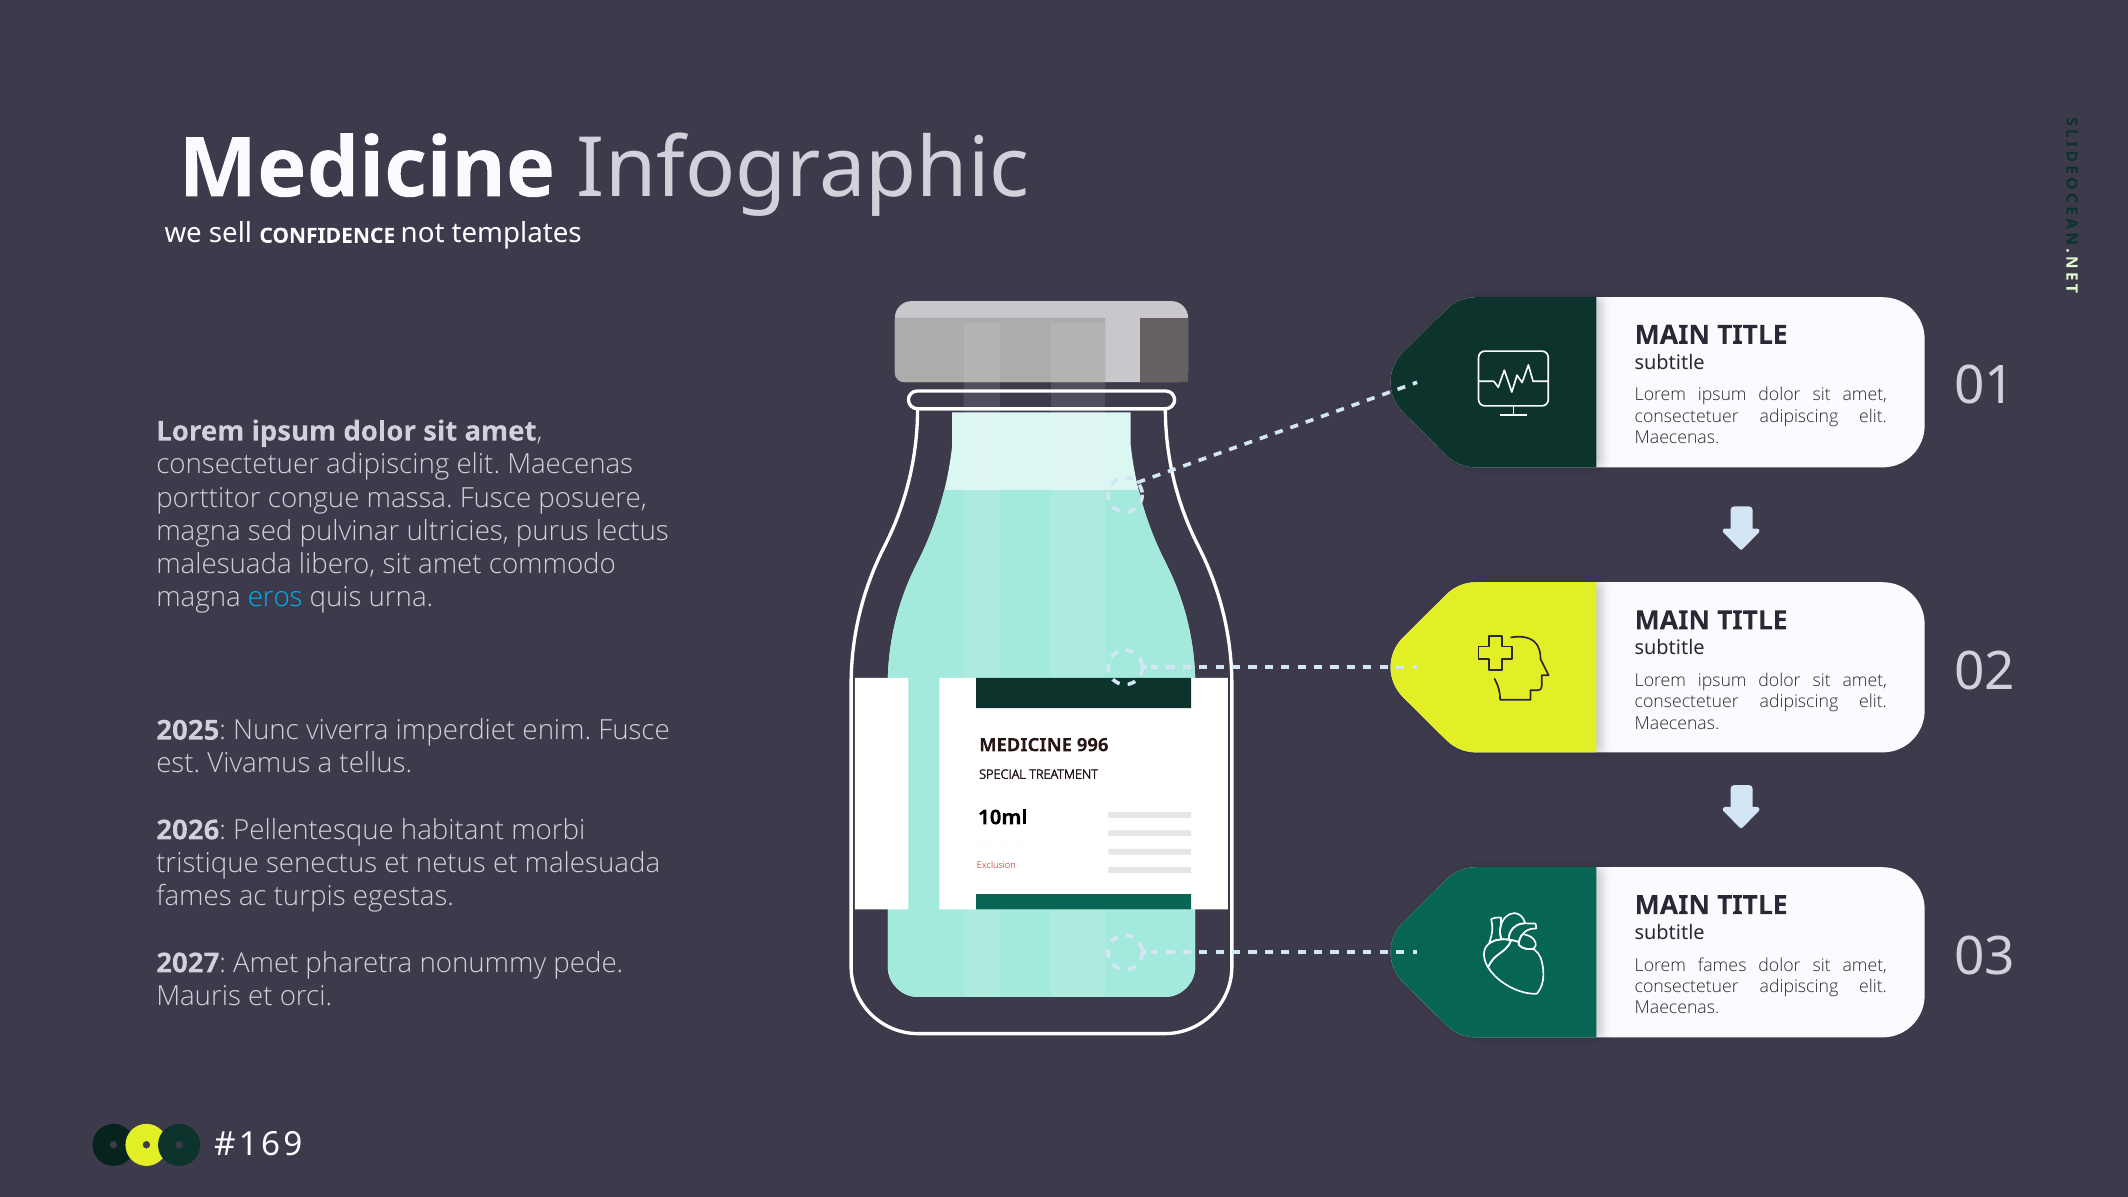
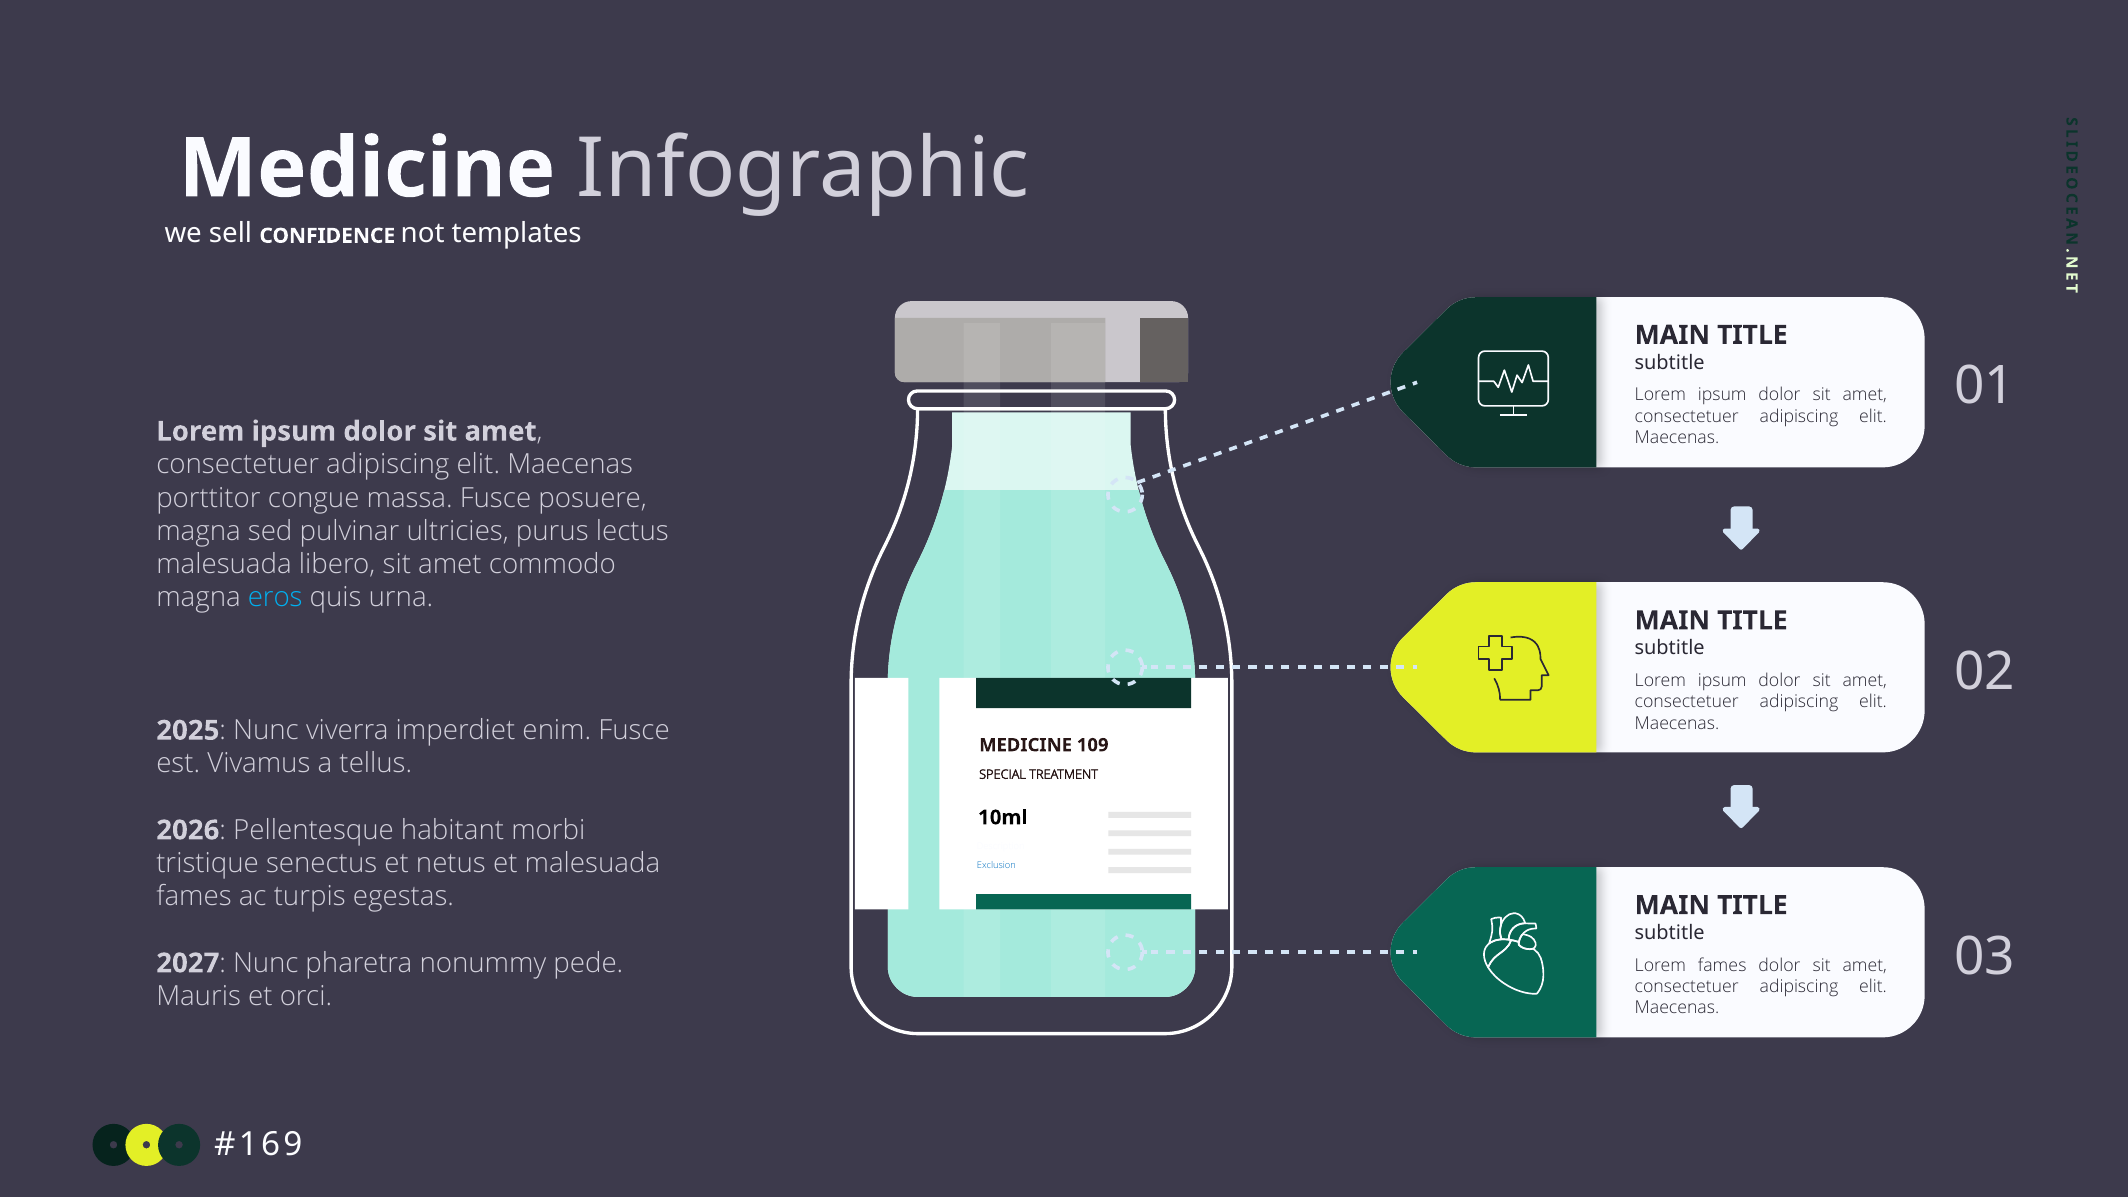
996: 996 -> 109 (1093, 745)
Exclusion colour: red -> blue (996, 865)
Amet: Amet -> Nunc (266, 963)
